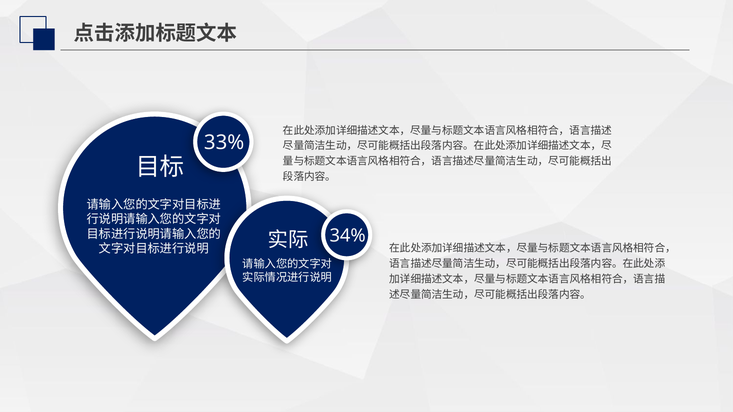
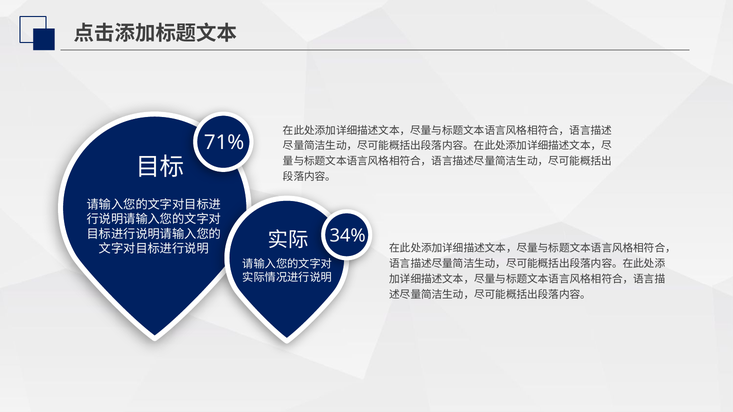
33%: 33% -> 71% (224, 143)
